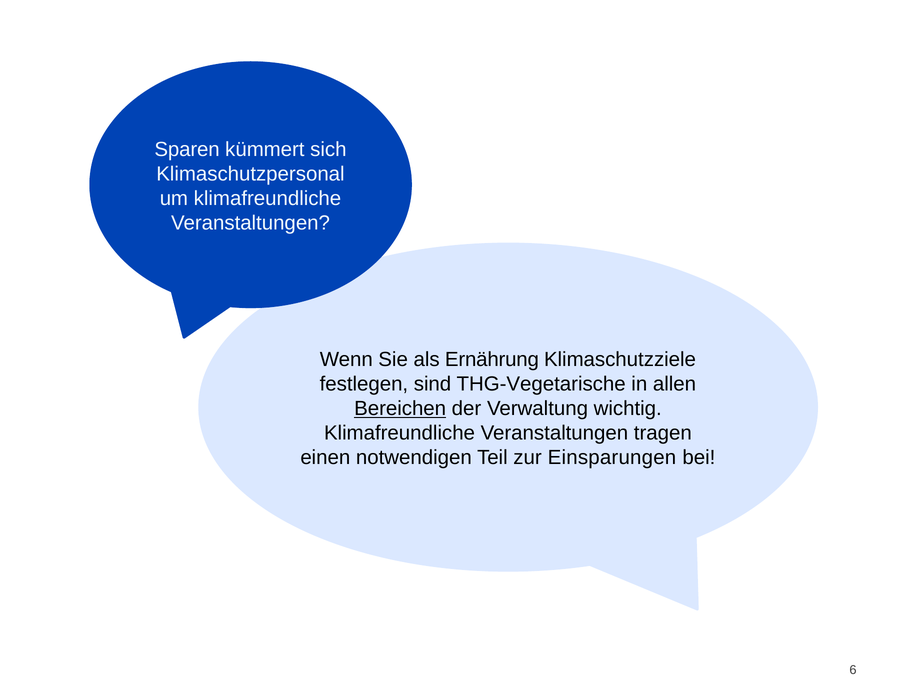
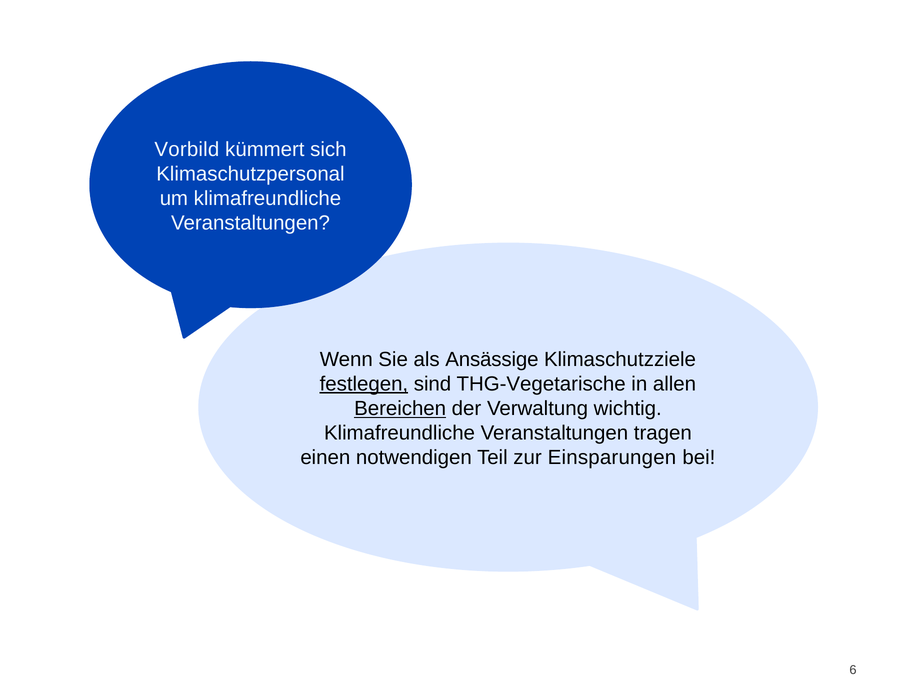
Sparen: Sparen -> Vorbild (187, 149)
Ernährung: Ernährung -> Ansässige (492, 360)
festlegen underline: none -> present (364, 384)
